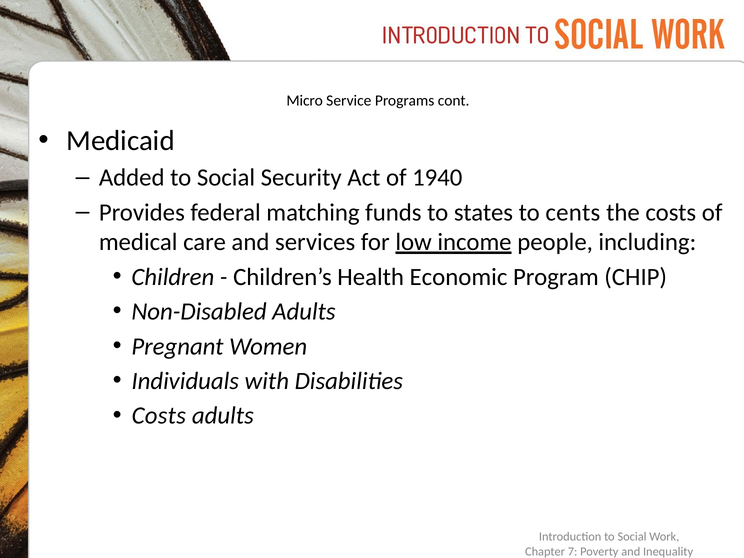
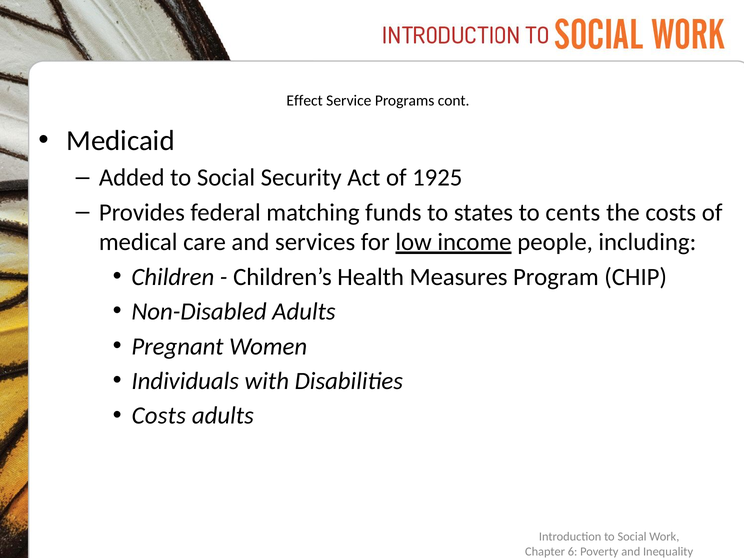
Micro: Micro -> Effect (305, 101)
1940: 1940 -> 1925 (437, 178)
Economic: Economic -> Measures (459, 277)
7: 7 -> 6 (573, 551)
